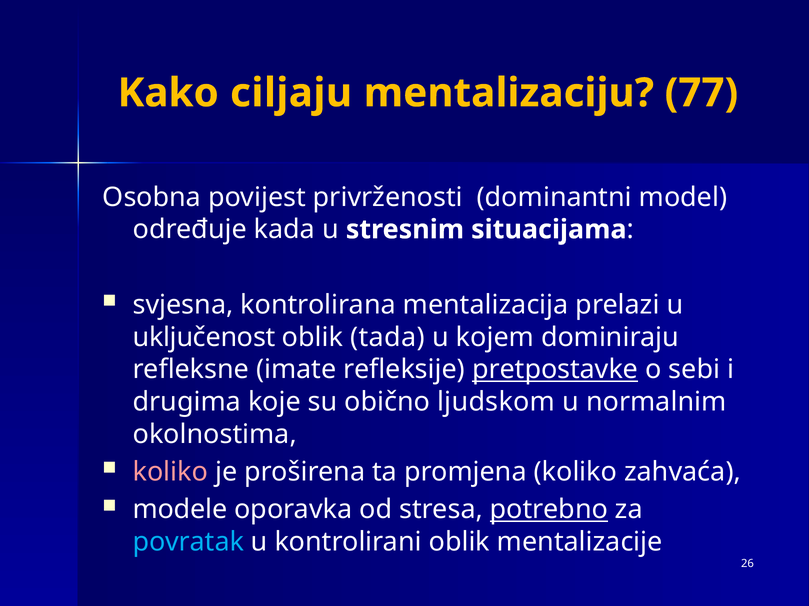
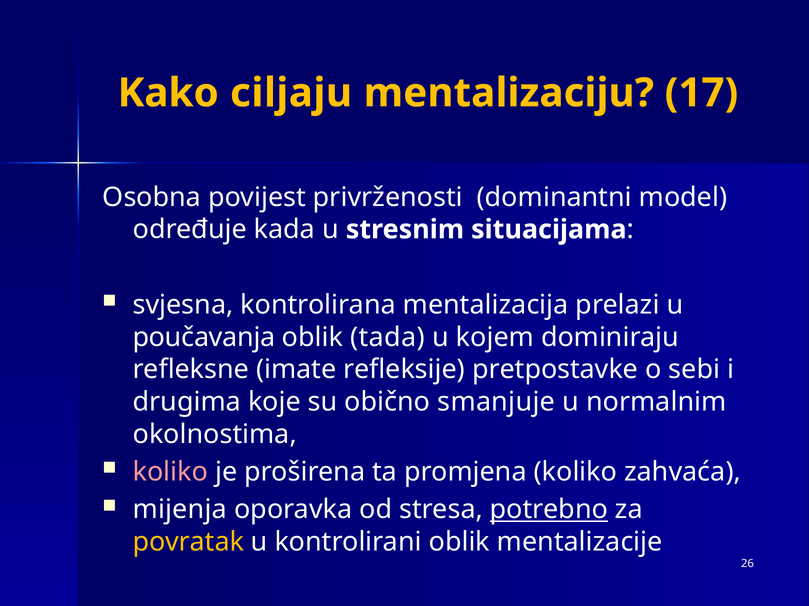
77: 77 -> 17 (701, 93)
uključenost: uključenost -> poučavanja (204, 338)
pretpostavke underline: present -> none (555, 370)
ljudskom: ljudskom -> smanjuje (496, 402)
modele: modele -> mijenja (180, 510)
povratak colour: light blue -> yellow (188, 543)
